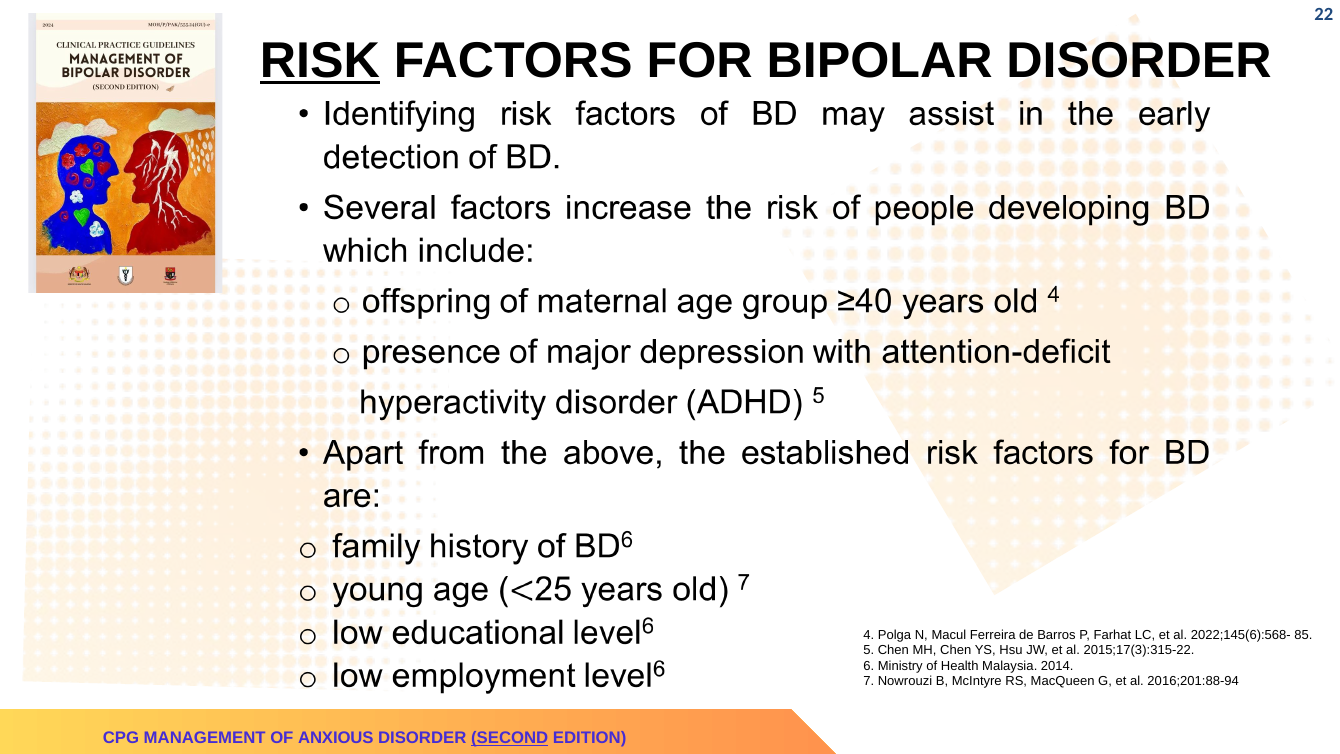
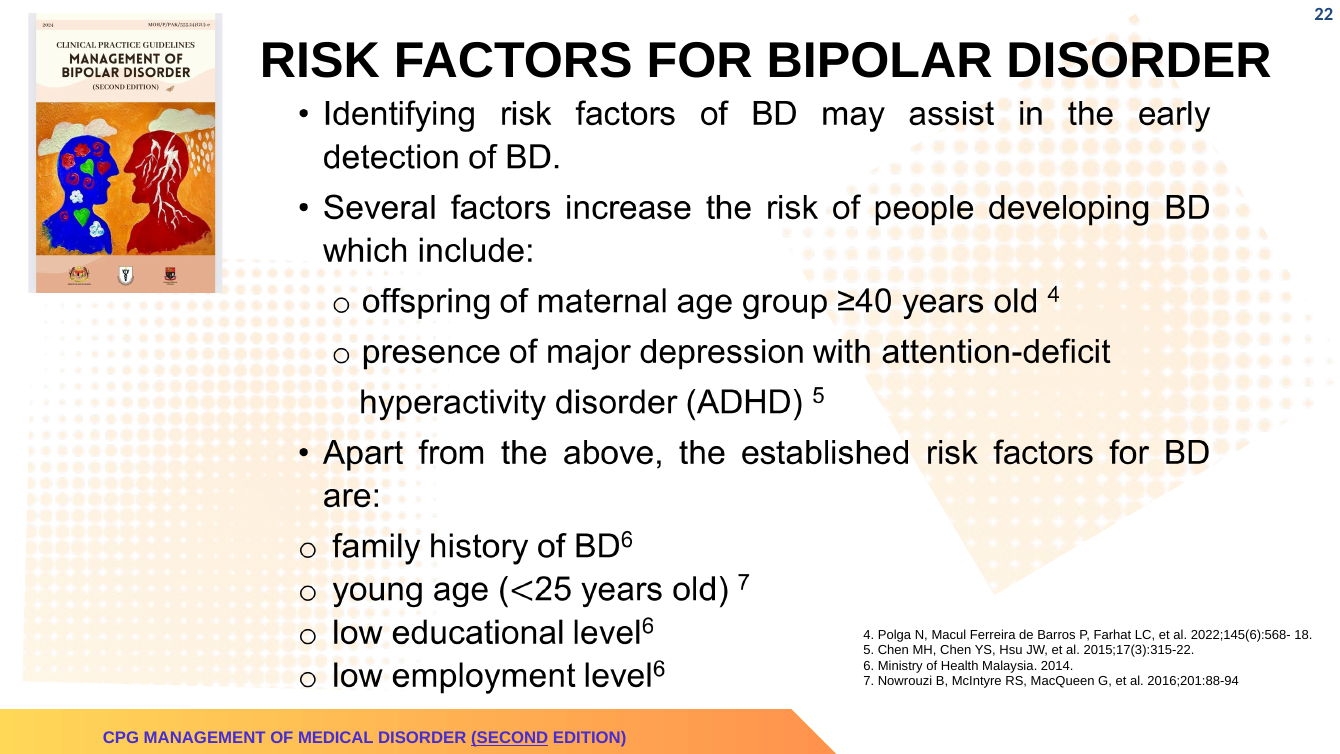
RISK underline: present -> none (320, 61)
85: 85 -> 18 (1304, 634)
ANXIOUS: ANXIOUS -> MEDICAL (336, 738)
